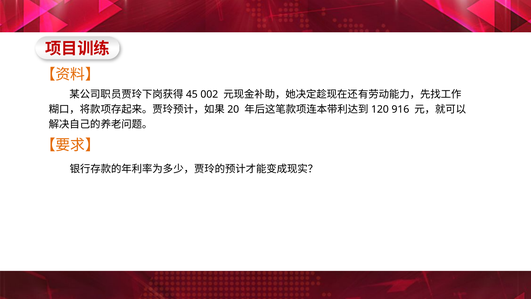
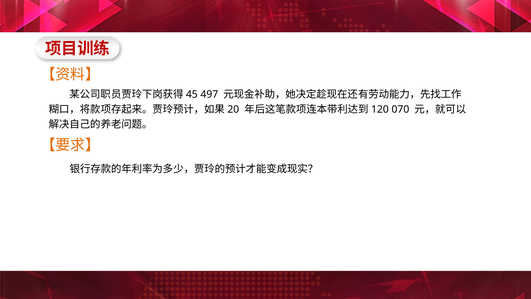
002: 002 -> 497 (209, 94)
916: 916 -> 070 (400, 109)
